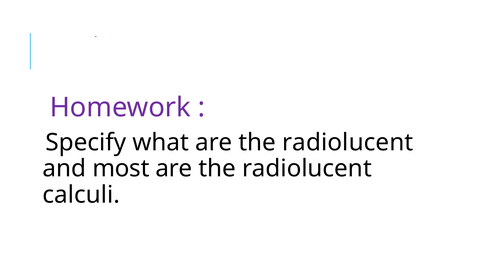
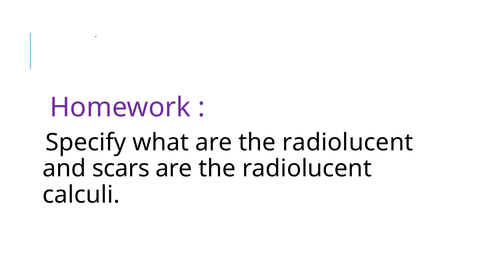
most: most -> scars (121, 169)
